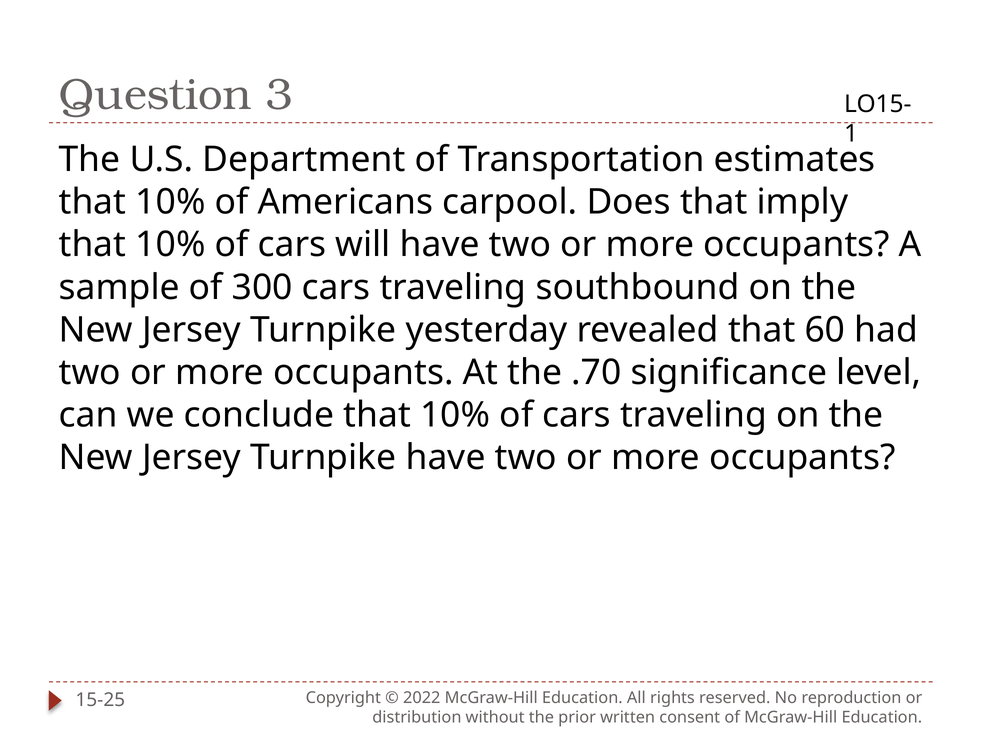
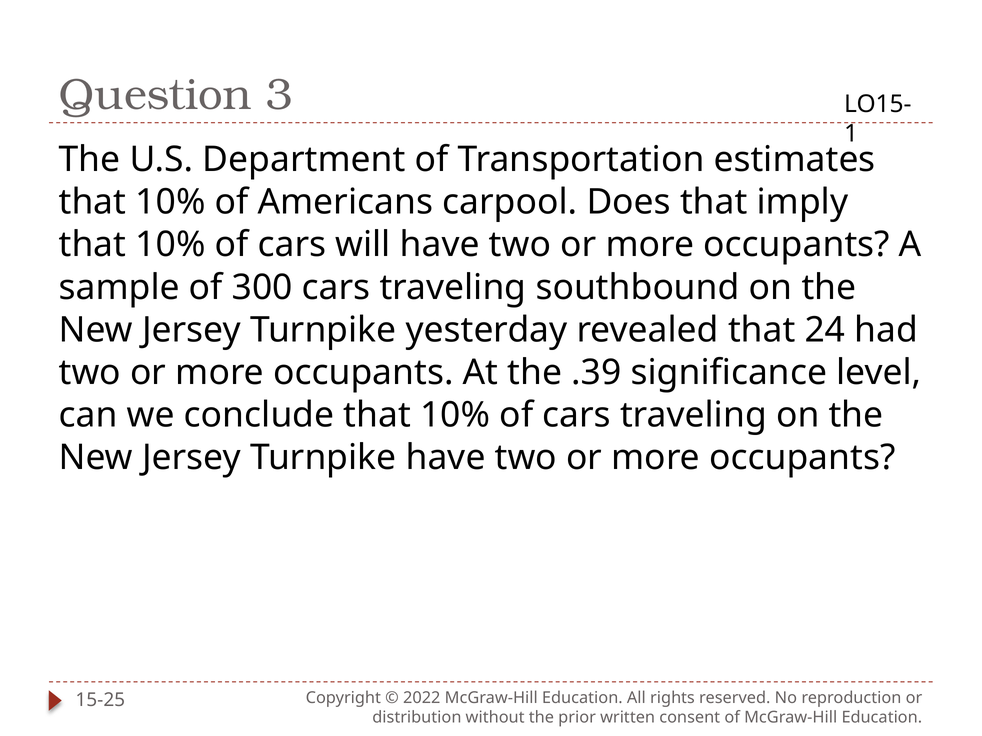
60: 60 -> 24 (825, 330)
.70: .70 -> .39 (596, 373)
